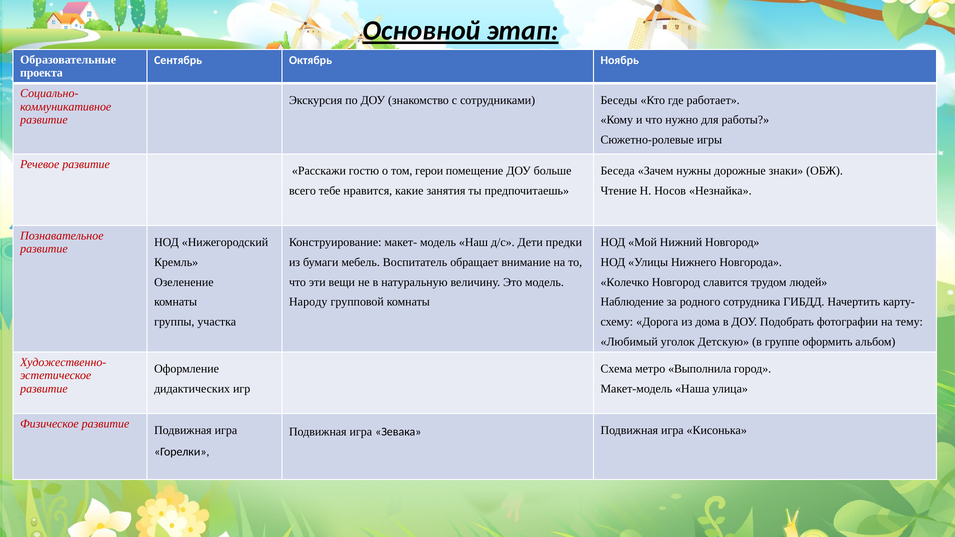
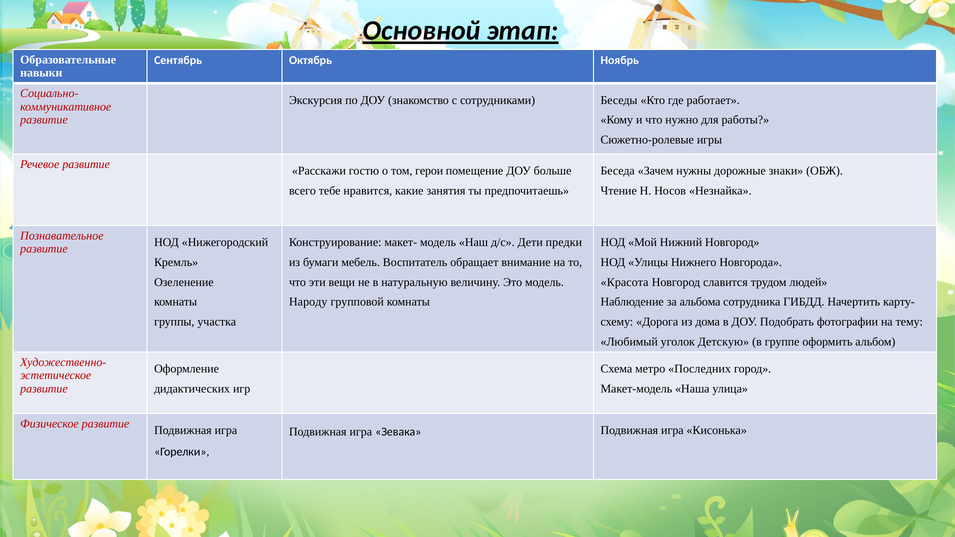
проекта: проекта -> навыки (41, 73)
Колечко: Колечко -> Красота (625, 282)
родного: родного -> альбома (700, 302)
Выполнила: Выполнила -> Последних (700, 369)
